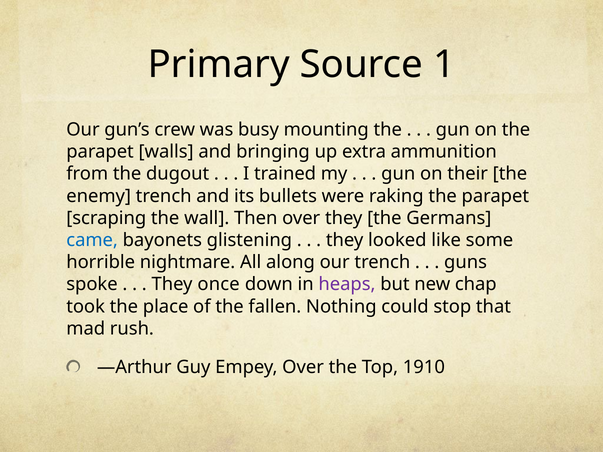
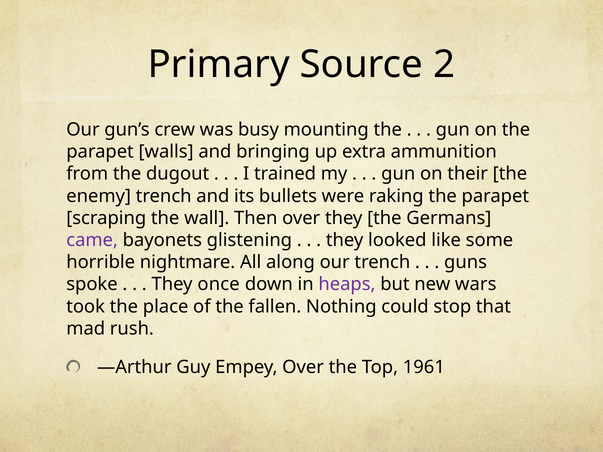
1: 1 -> 2 (444, 64)
came colour: blue -> purple (92, 240)
chap: chap -> wars (476, 285)
1910: 1910 -> 1961 (424, 368)
